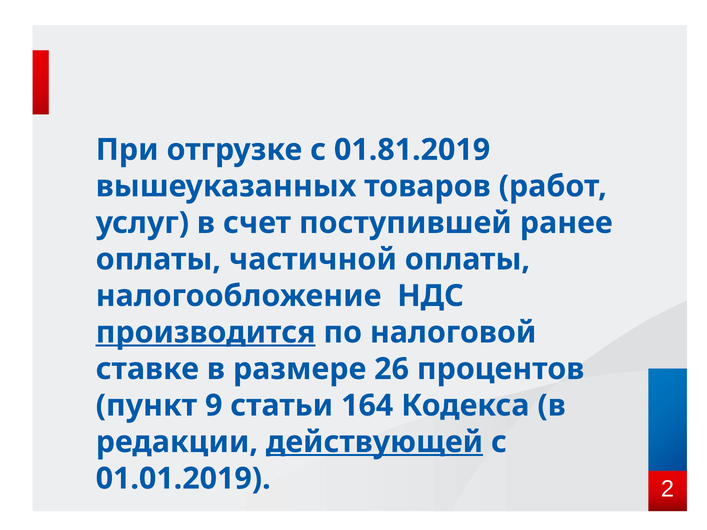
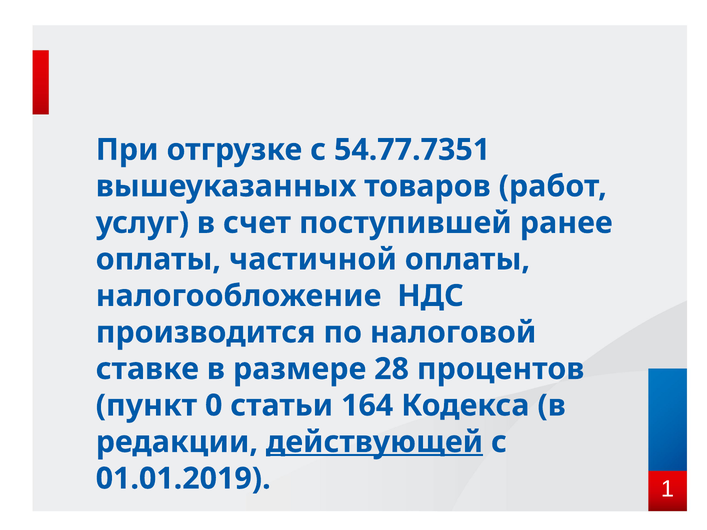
01.81.2019: 01.81.2019 -> 54.77.7351 (412, 150)
производится underline: present -> none (206, 333)
26: 26 -> 28 (392, 369)
9: 9 -> 0 (214, 406)
2: 2 -> 1 (668, 489)
